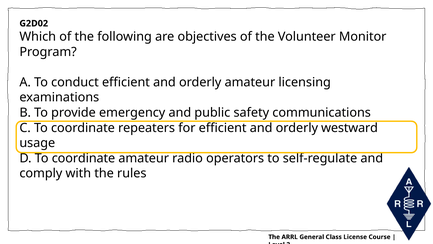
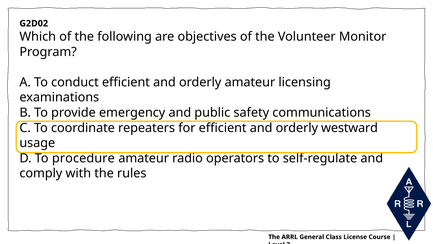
D To coordinate: coordinate -> procedure (83, 158)
